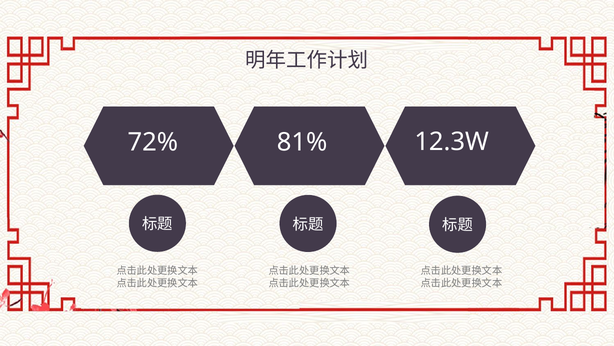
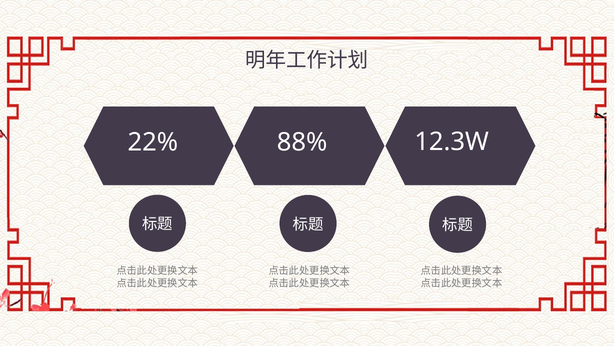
72%: 72% -> 22% (153, 142)
81%: 81% -> 88% (302, 142)
